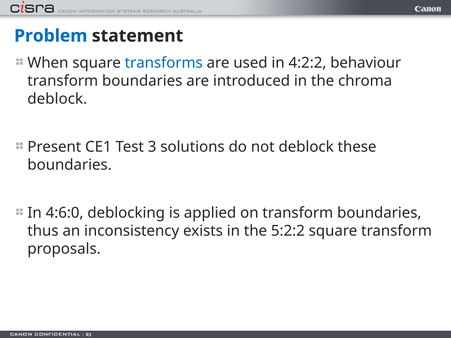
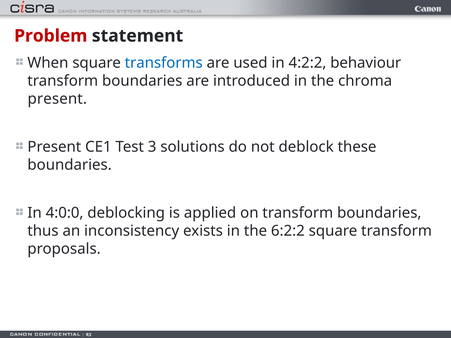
Problem colour: blue -> red (51, 36)
deblock: deblock -> present (57, 99)
4:6:0: 4:6:0 -> 4:0:0 (65, 213)
5:2:2: 5:2:2 -> 6:2:2 (288, 231)
